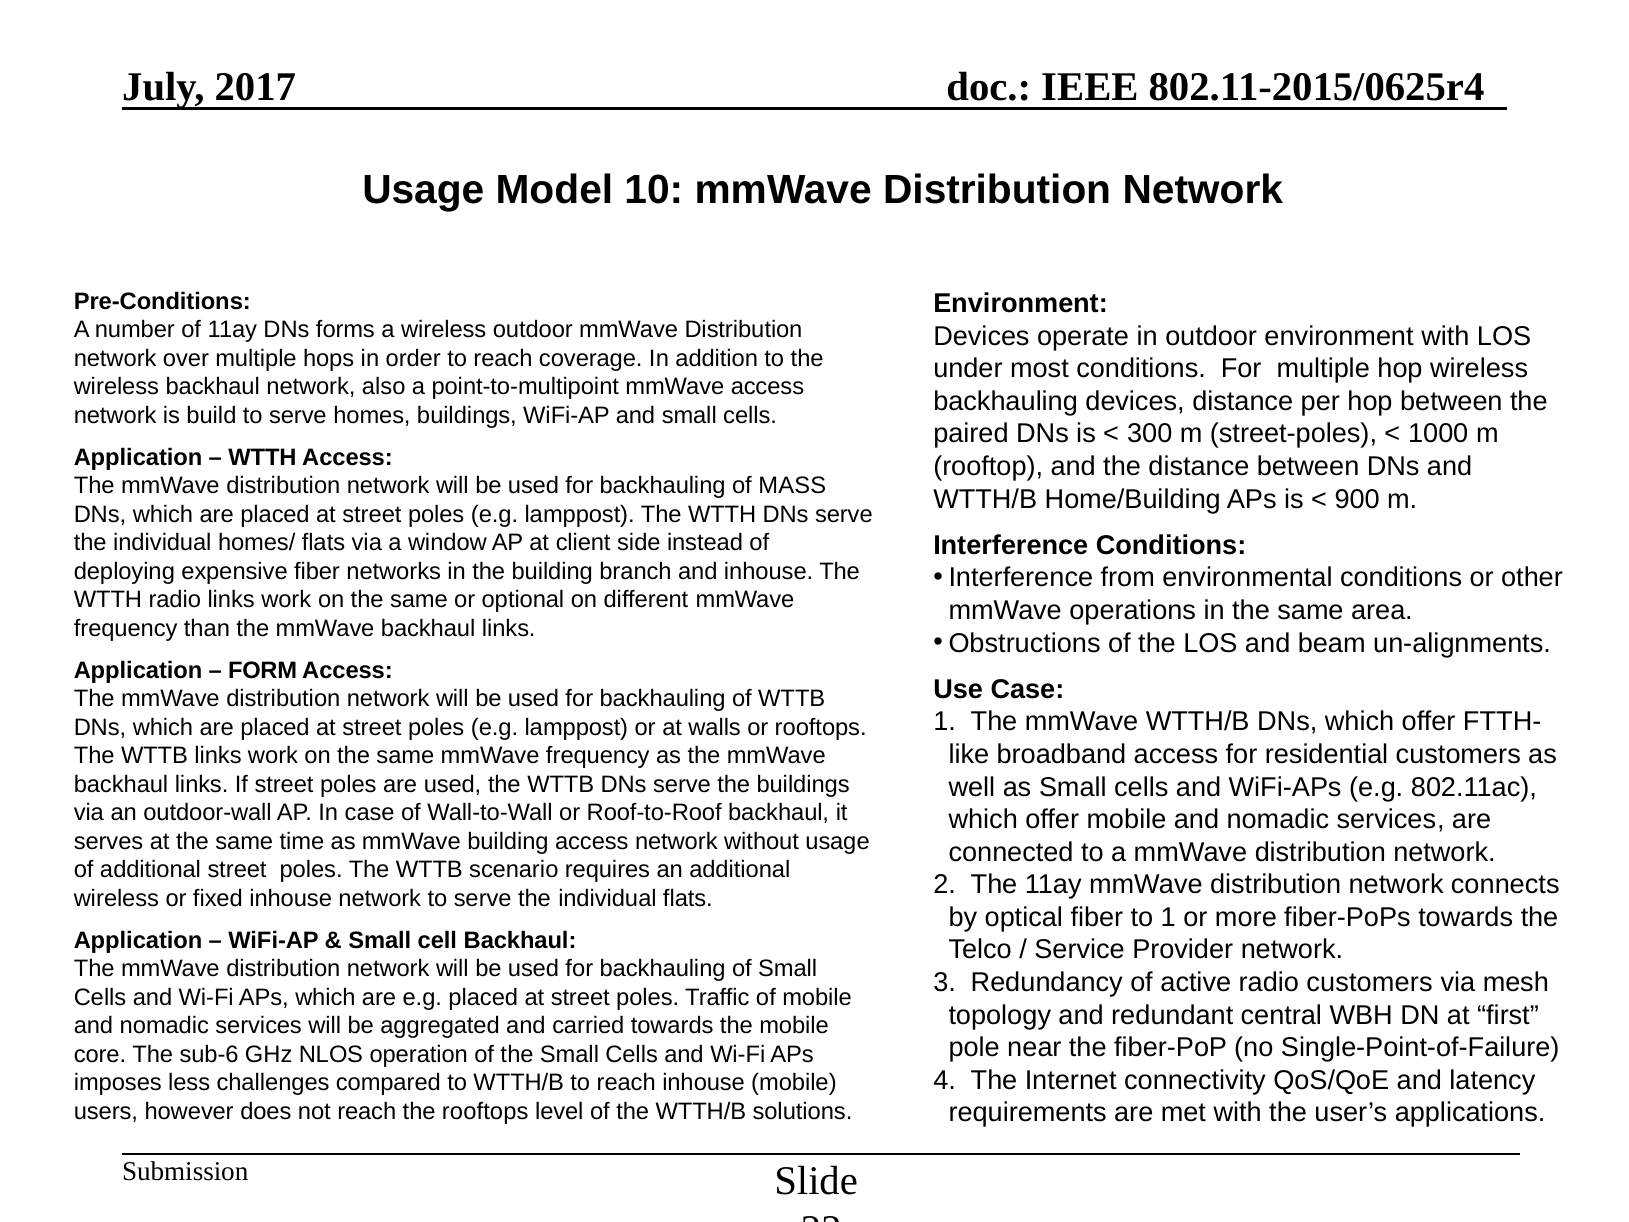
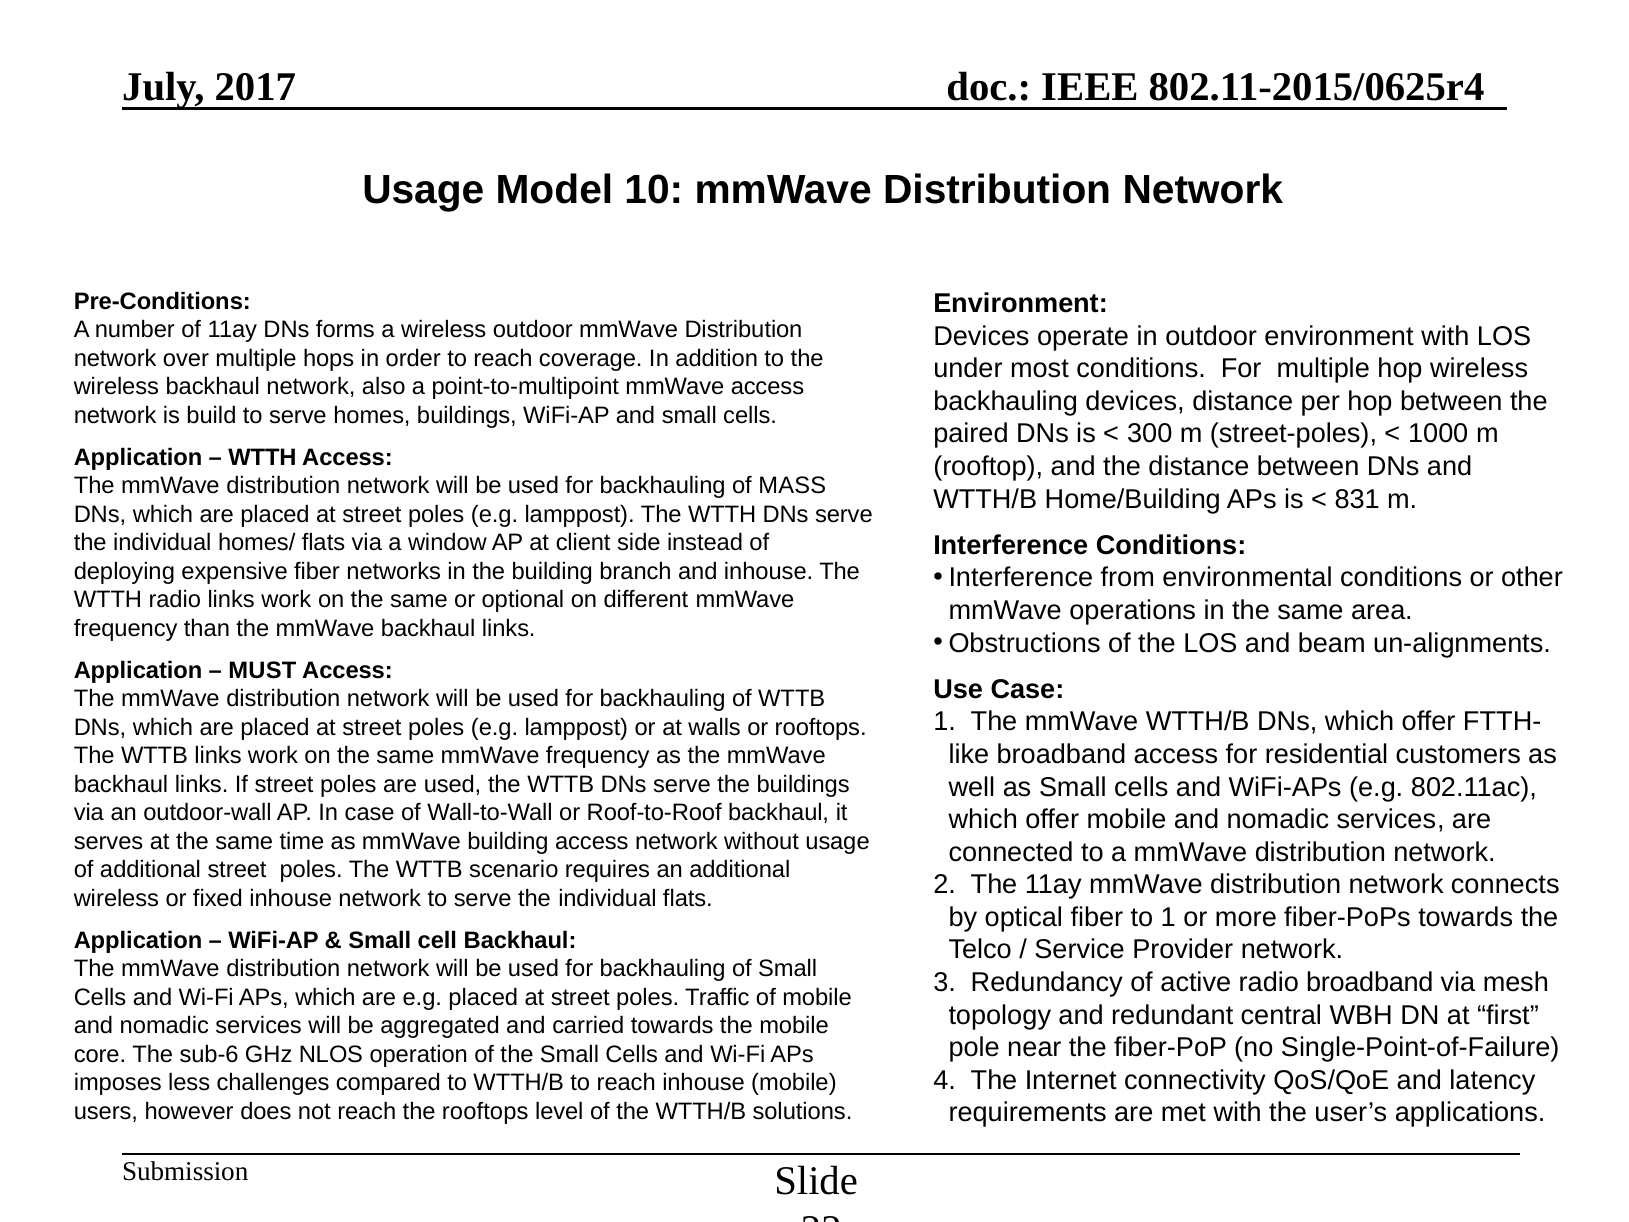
900: 900 -> 831 (1357, 499)
FORM: FORM -> MUST (262, 670)
radio customers: customers -> broadband (1370, 982)
